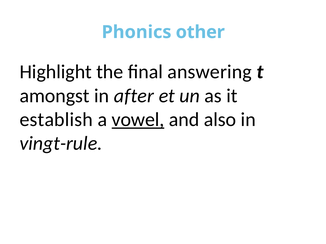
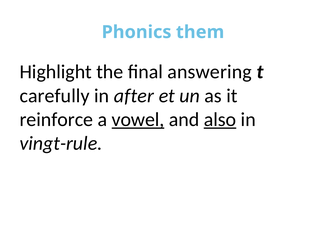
other: other -> them (200, 32)
amongst: amongst -> carefully (55, 96)
establish: establish -> reinforce (56, 120)
also underline: none -> present (220, 120)
